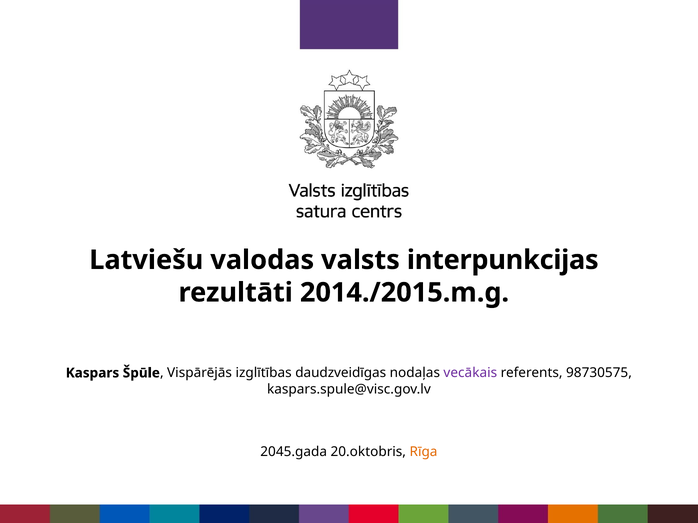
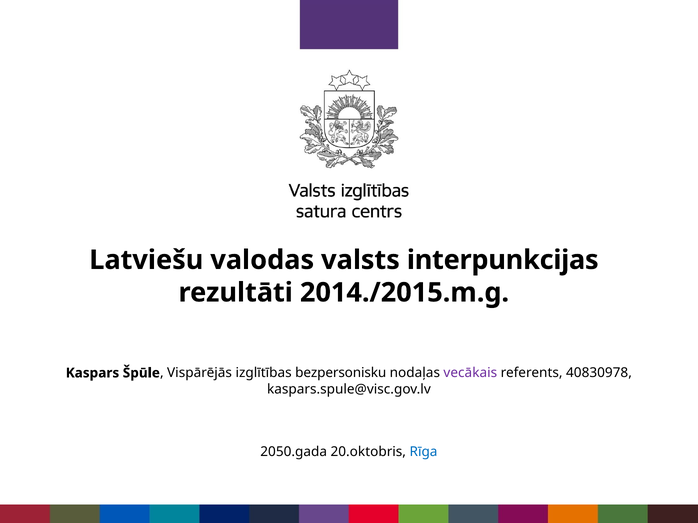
daudzveidīgas: daudzveidīgas -> bezpersonisku (341, 373)
98730575: 98730575 -> 40830978 (599, 373)
2045.gada: 2045.gada -> 2050.gada (294, 452)
Rīga colour: orange -> blue (424, 452)
